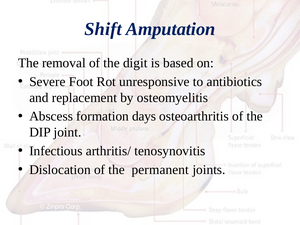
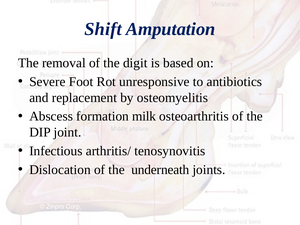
days: days -> milk (144, 116)
permanent: permanent -> underneath (160, 170)
